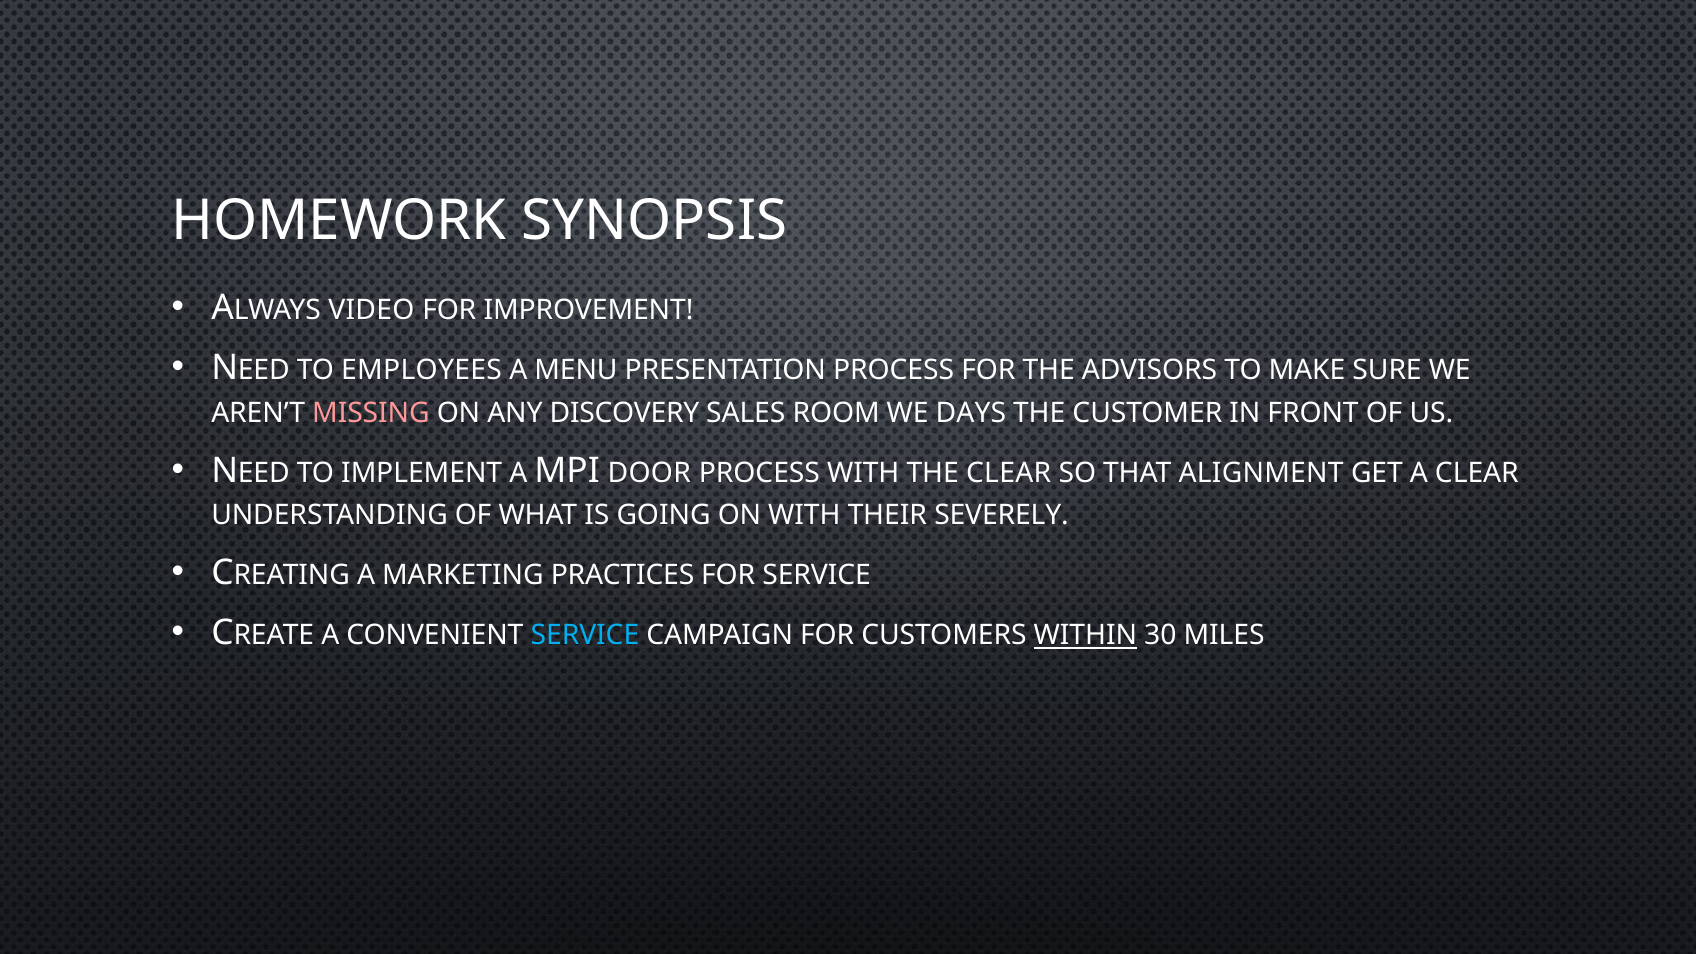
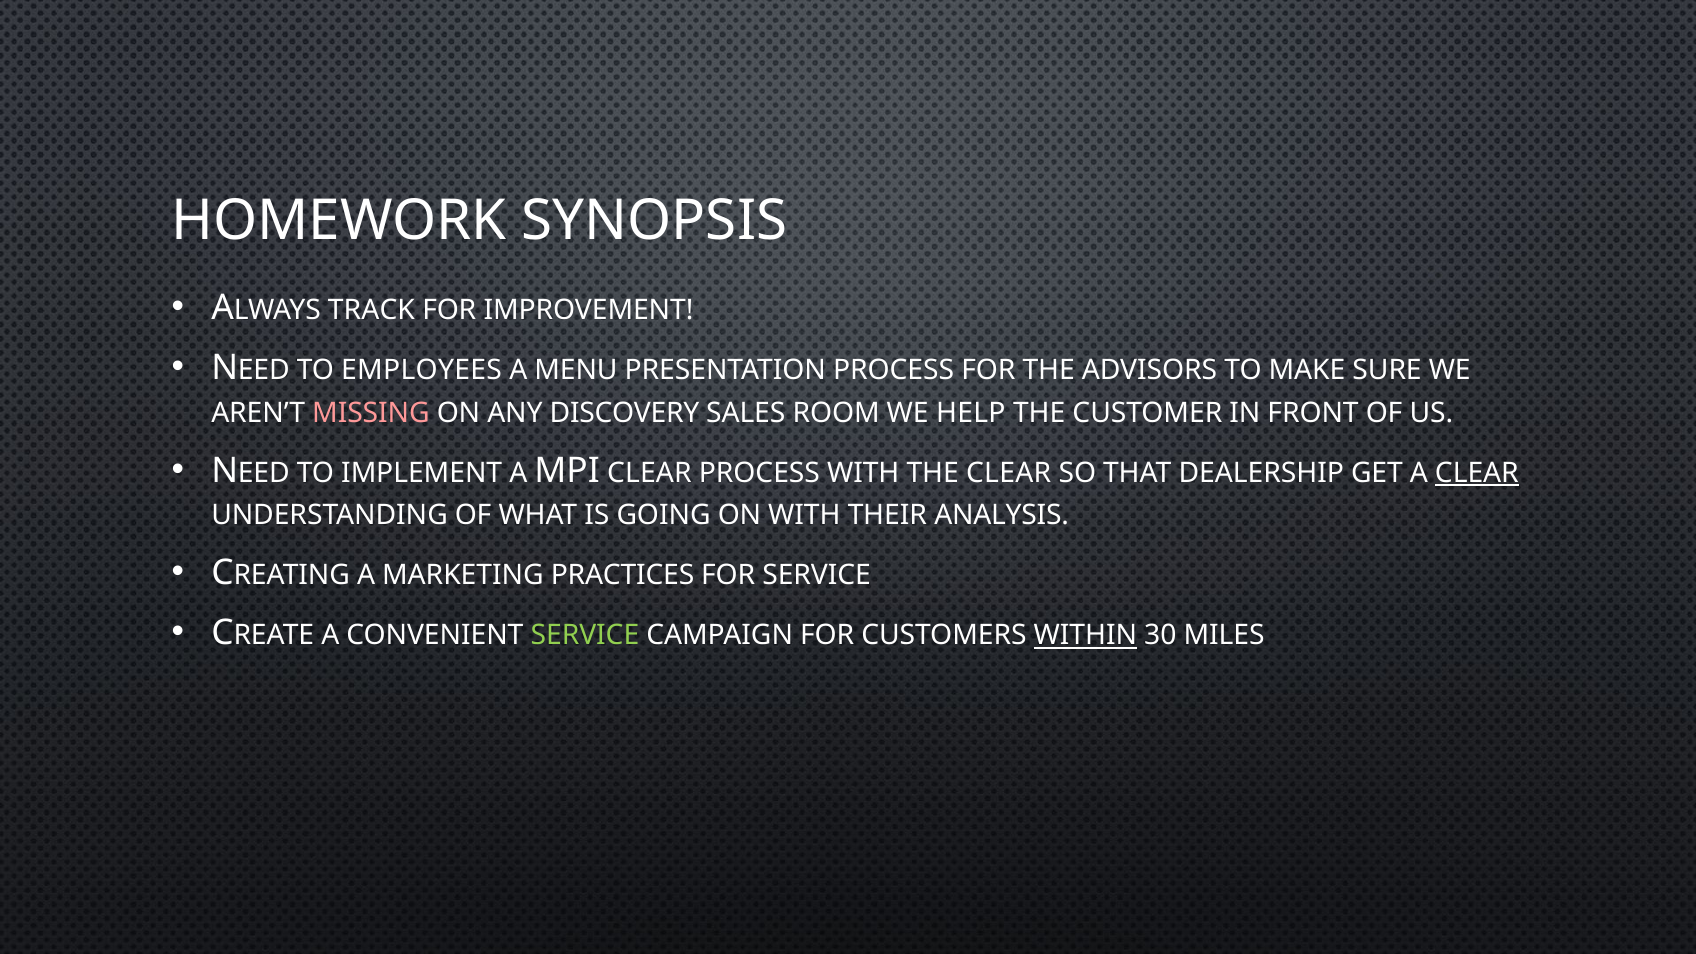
VIDEO: VIDEO -> TRACK (371, 310)
DAYS: DAYS -> HELP (971, 413)
MPI DOOR: DOOR -> CLEAR (649, 473)
ALIGNMENT: ALIGNMENT -> DEALERSHIP (1261, 473)
CLEAR underline: none -> present (1477, 473)
SEVERELY: SEVERELY -> ANALYSIS (1002, 515)
SERVICE colour: light blue -> light green (585, 635)
